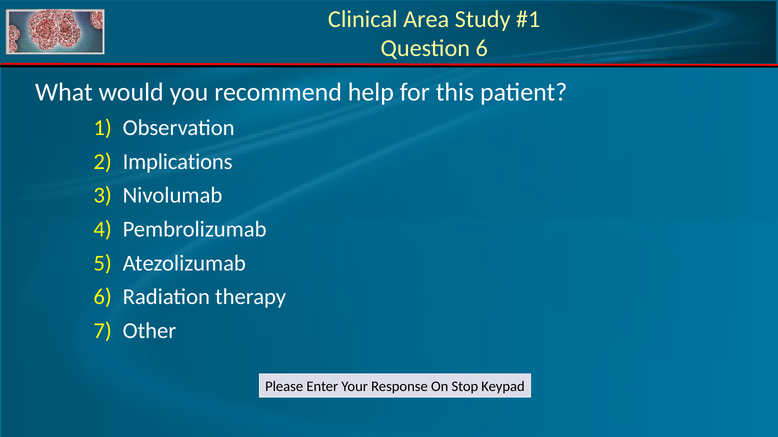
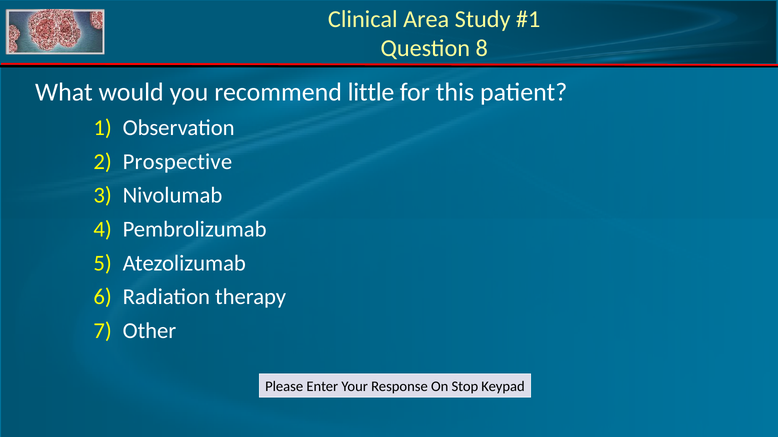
Question 6: 6 -> 8 (482, 48)
help: help -> little (371, 92)
Implications: Implications -> Prospective (177, 162)
